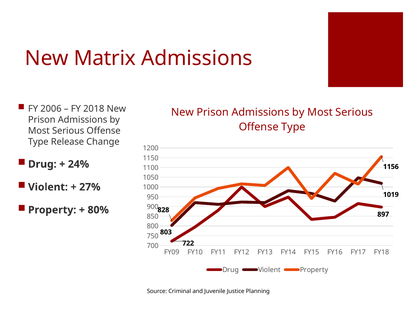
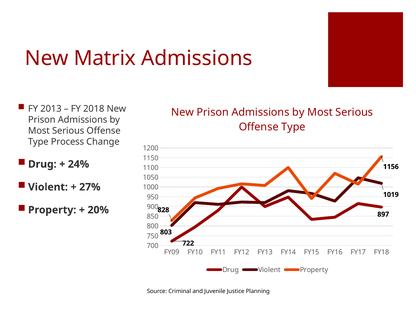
2006: 2006 -> 2013 (51, 109)
Release: Release -> Process (67, 142)
80%: 80% -> 20% (98, 210)
